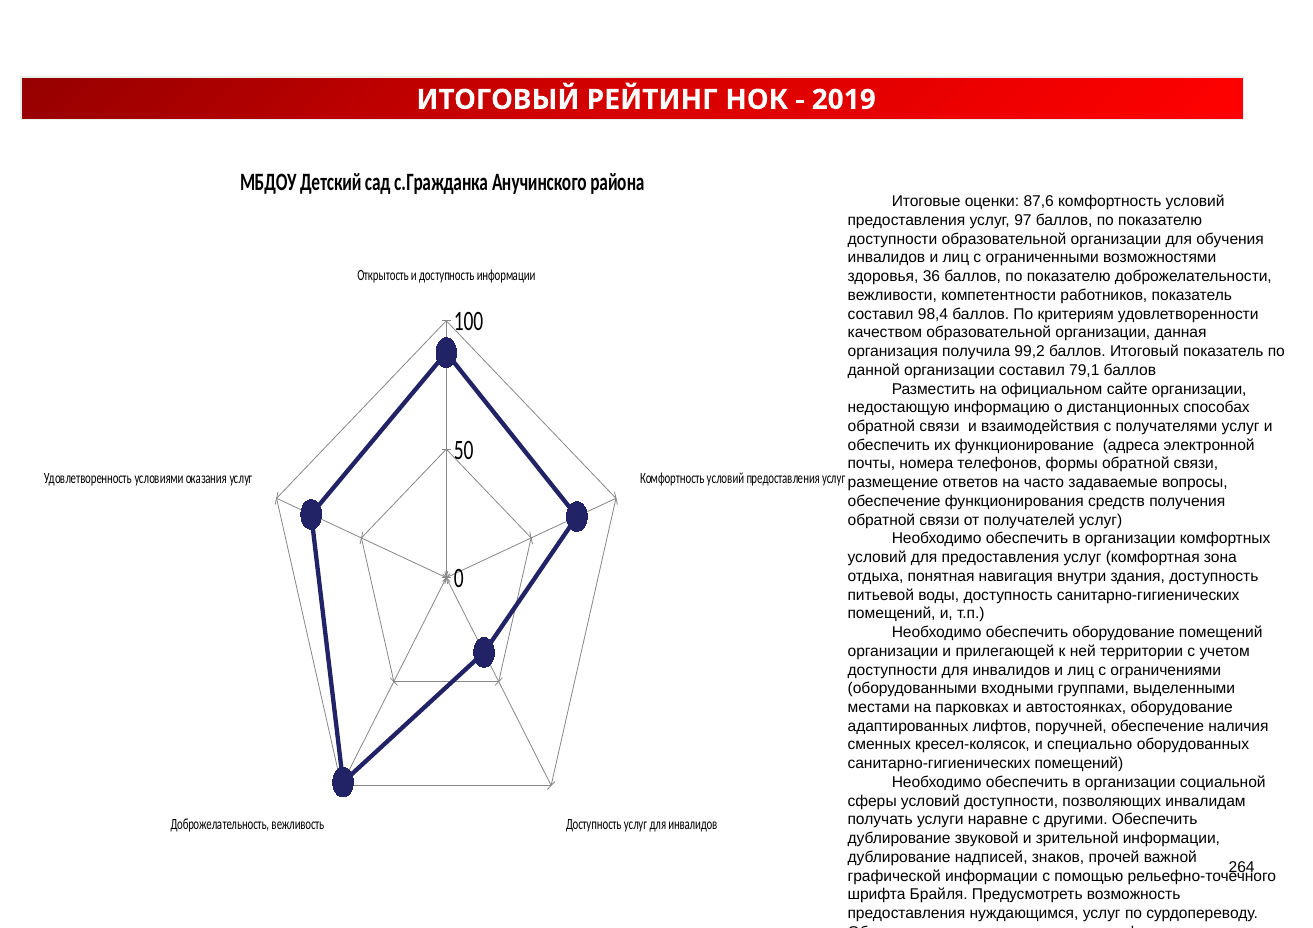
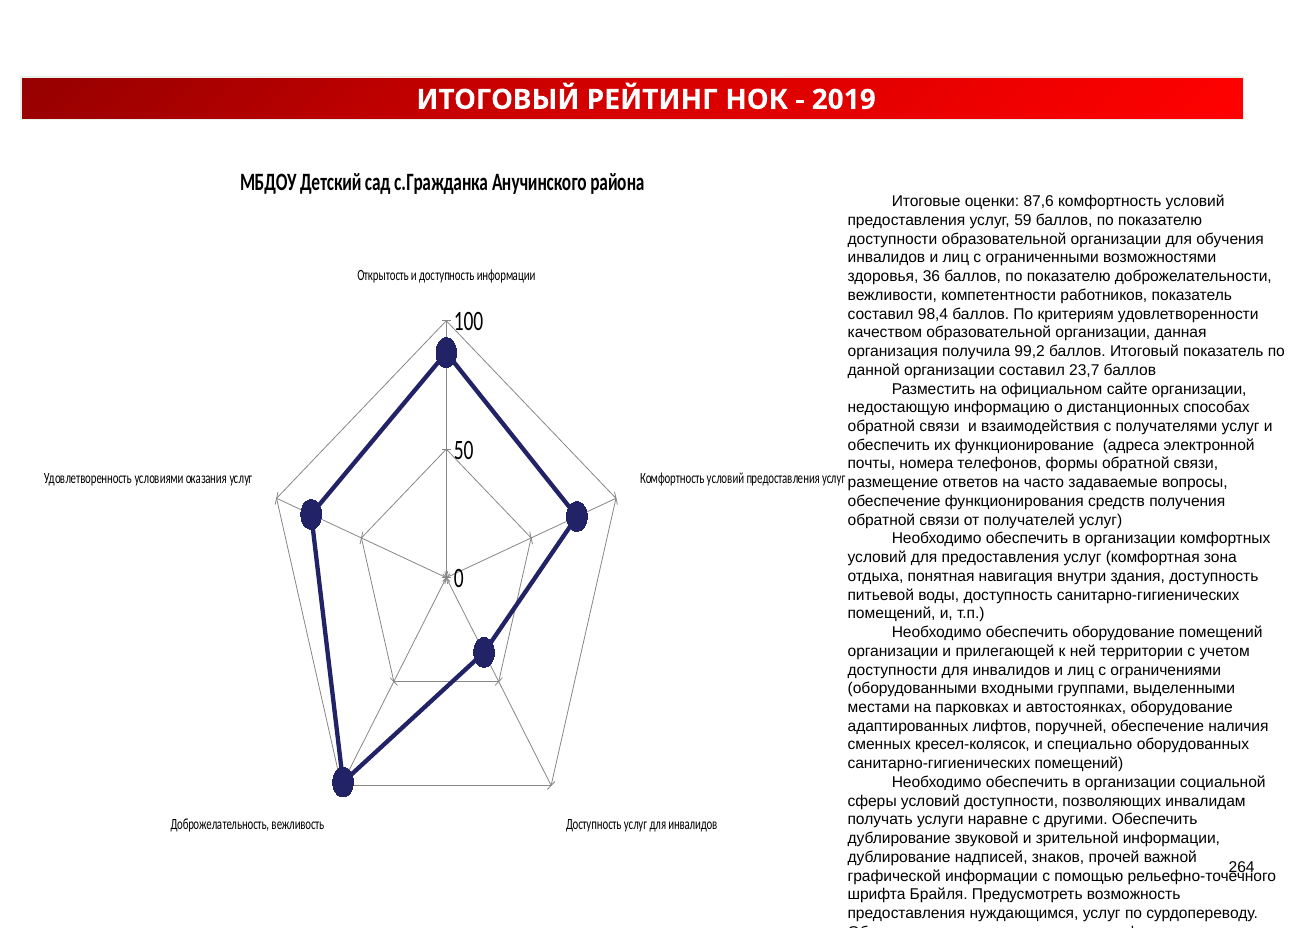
97: 97 -> 59 (1023, 220)
79,1: 79,1 -> 23,7 (1084, 370)
